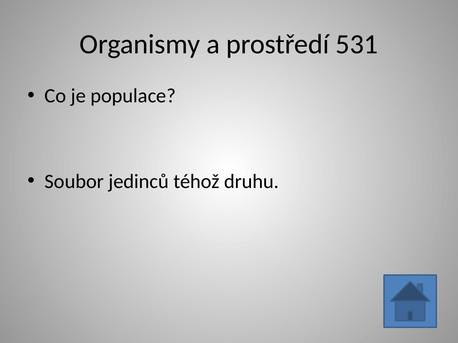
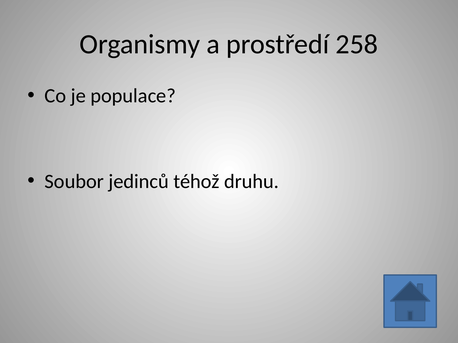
531: 531 -> 258 (357, 44)
